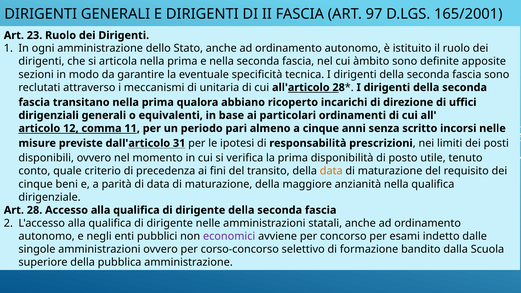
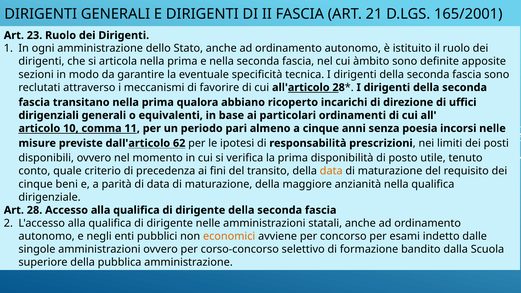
97: 97 -> 21 (374, 14)
unitaria: unitaria -> favorire (219, 87)
12: 12 -> 10 (71, 128)
scritto: scritto -> poesia (420, 128)
31: 31 -> 62 (179, 143)
economici colour: purple -> orange (229, 236)
